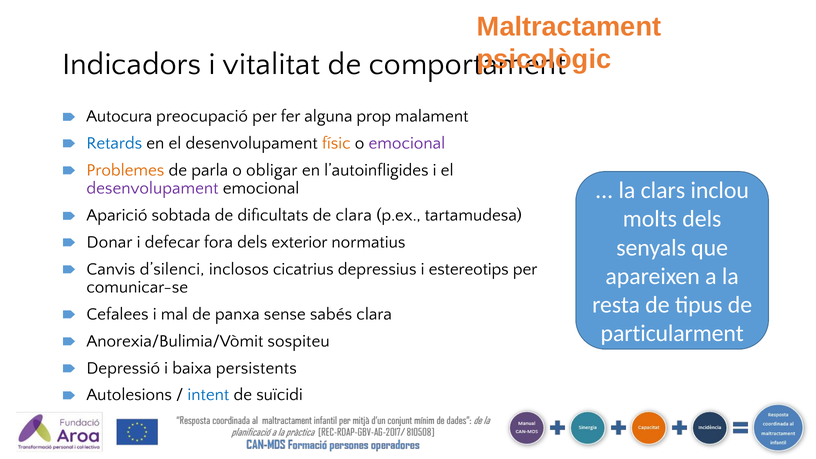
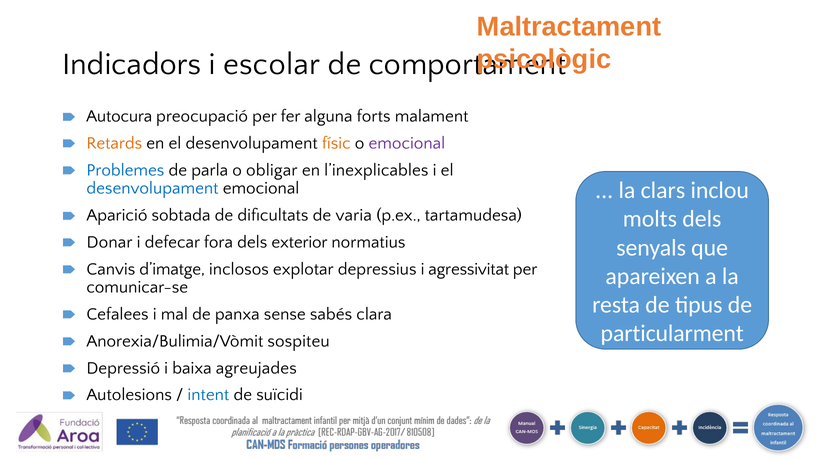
vitalitat: vitalitat -> escolar (272, 64)
prop: prop -> forts (374, 116)
Retards colour: blue -> orange (114, 143)
Problemes colour: orange -> blue (125, 170)
l’autoinfligides: l’autoinfligides -> l’inexplicables (376, 170)
desenvolupament colour: purple -> blue (152, 188)
de clara: clara -> varia (354, 215)
d’silenci: d’silenci -> d’imatge (172, 269)
cicatrius: cicatrius -> explotar (303, 269)
estereotips: estereotips -> agressivitat (469, 269)
persistents: persistents -> agreujades (256, 368)
